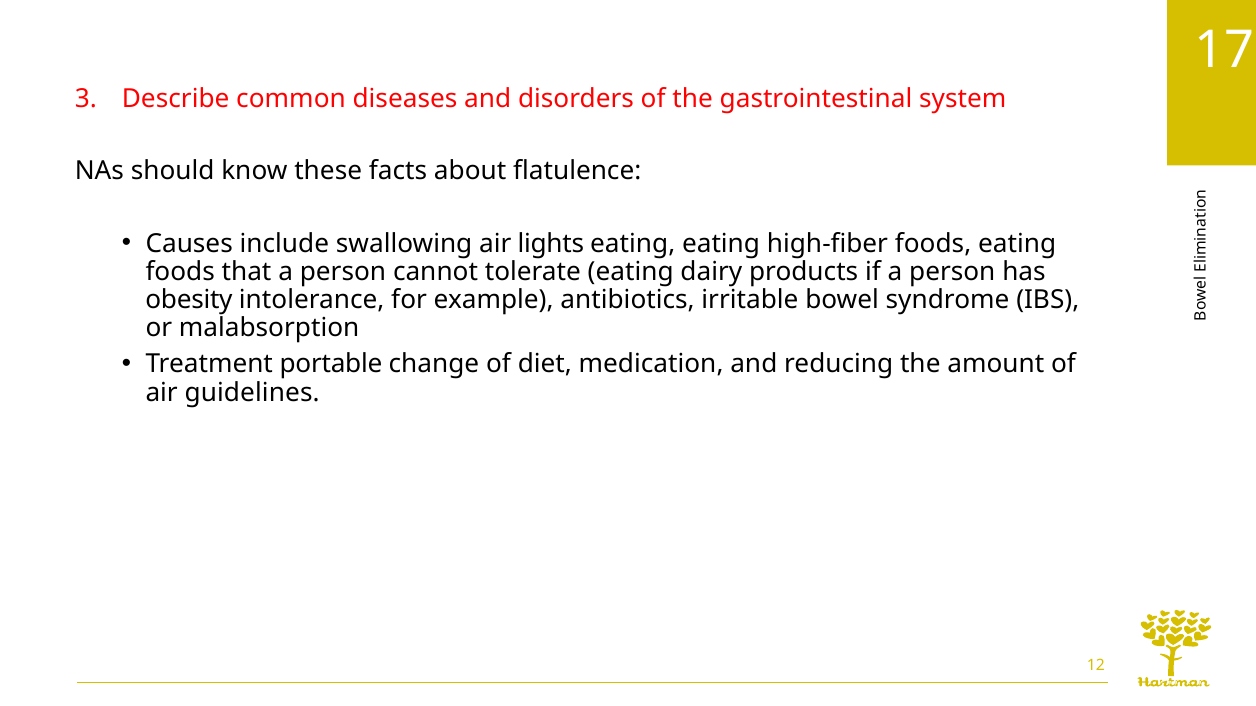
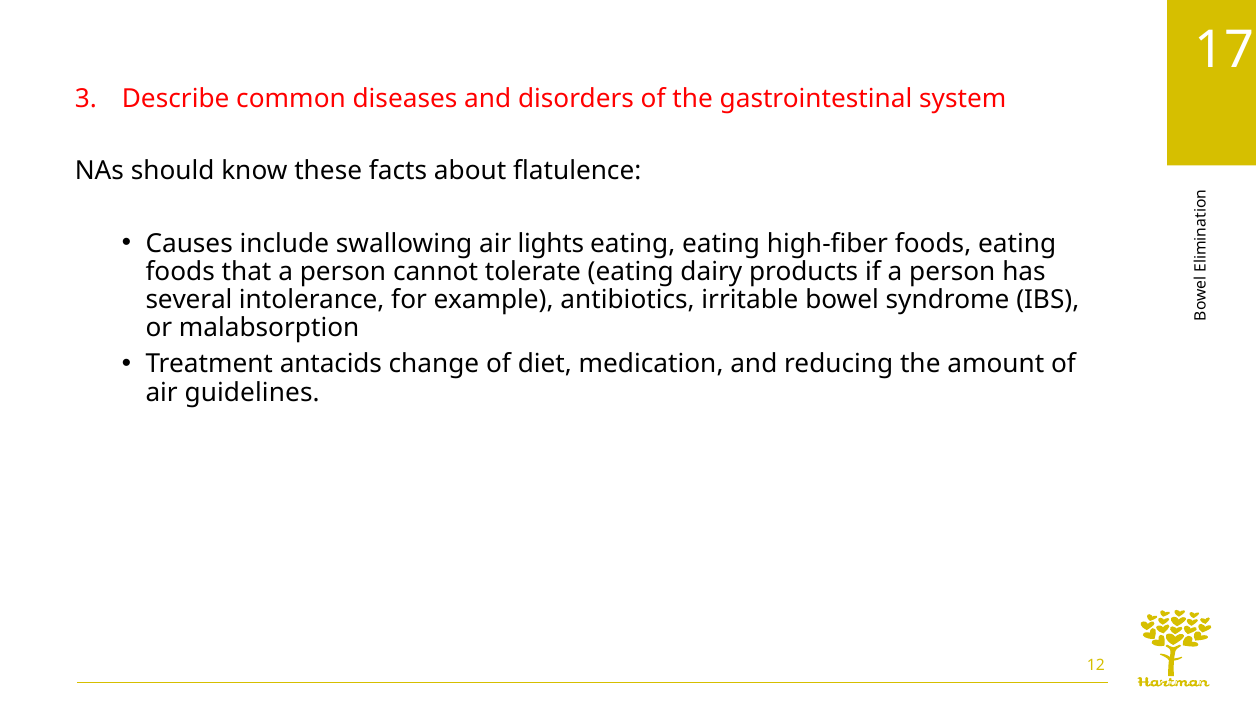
obesity: obesity -> several (189, 300)
portable: portable -> antacids (331, 364)
